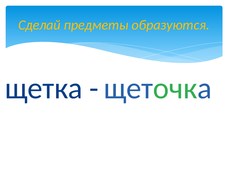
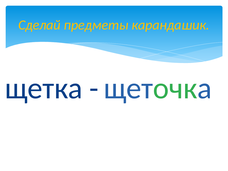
образуются: образуются -> карандашик (171, 25)
